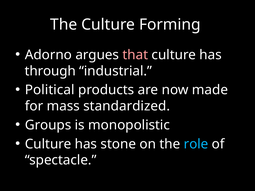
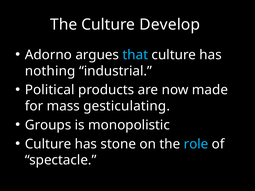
Forming: Forming -> Develop (170, 25)
that colour: pink -> light blue (135, 55)
through: through -> nothing (50, 71)
standardized: standardized -> gesticulating (127, 106)
